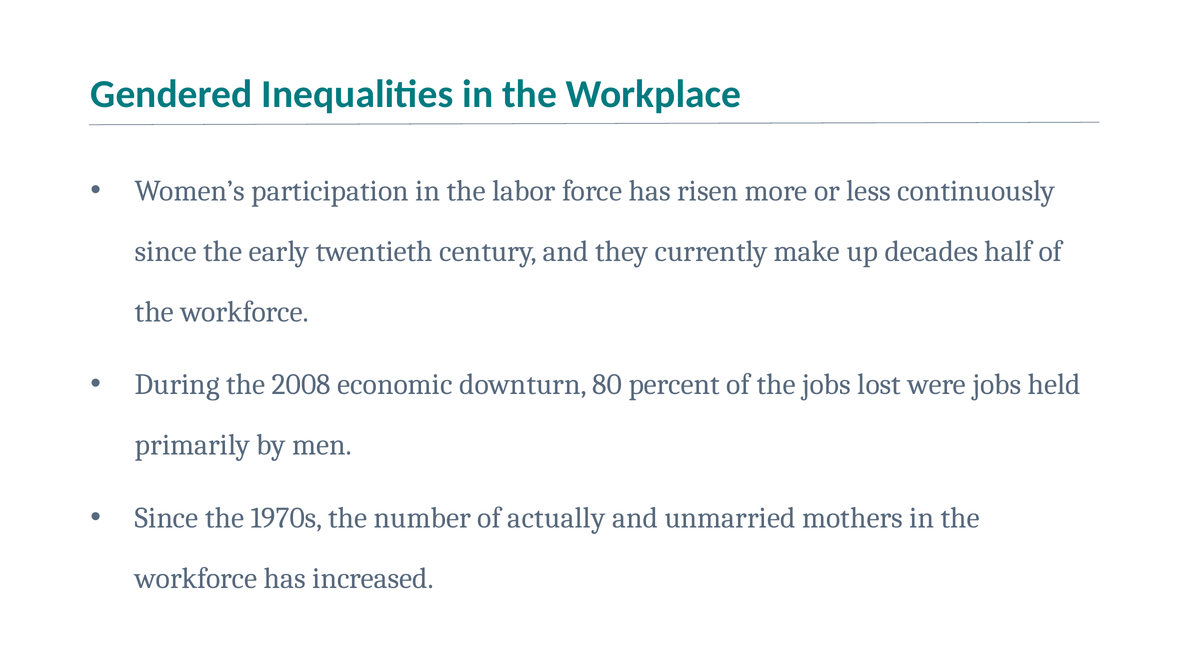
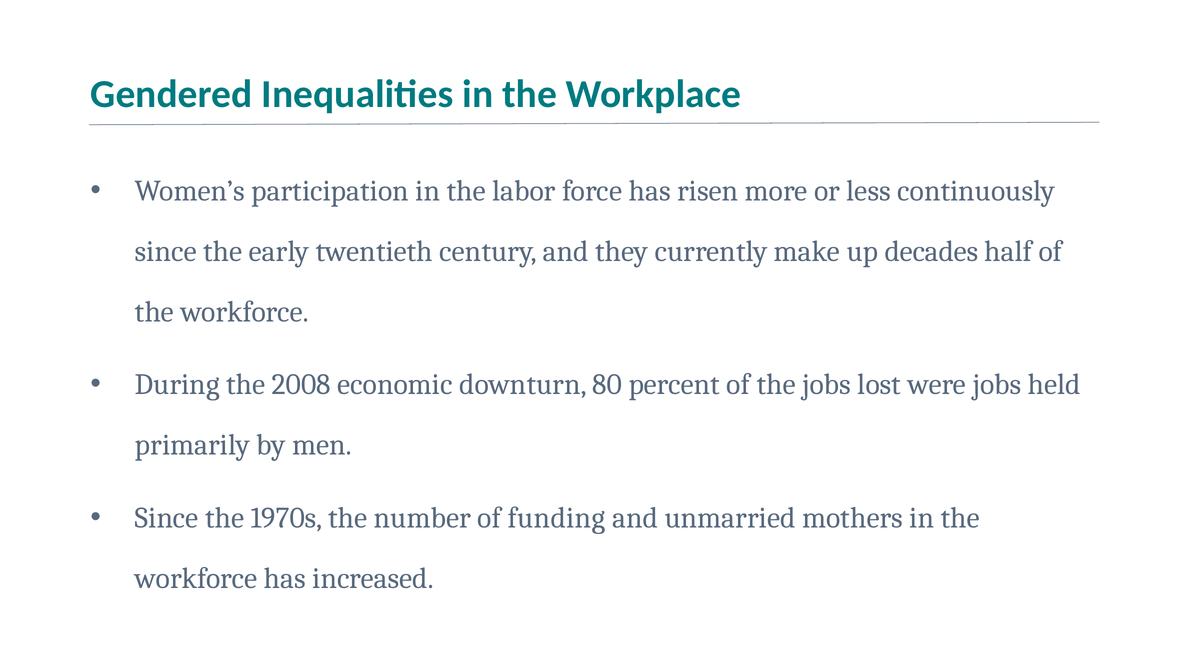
actually: actually -> funding (556, 518)
